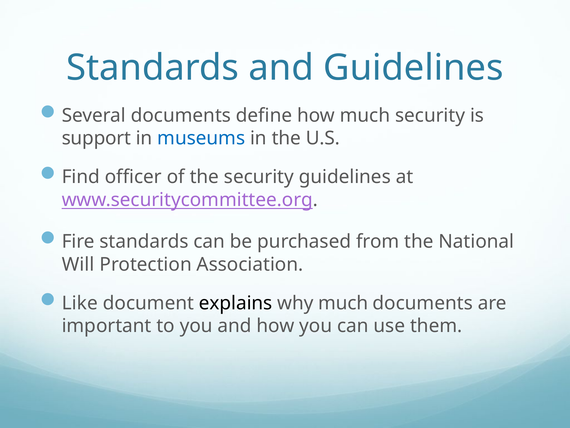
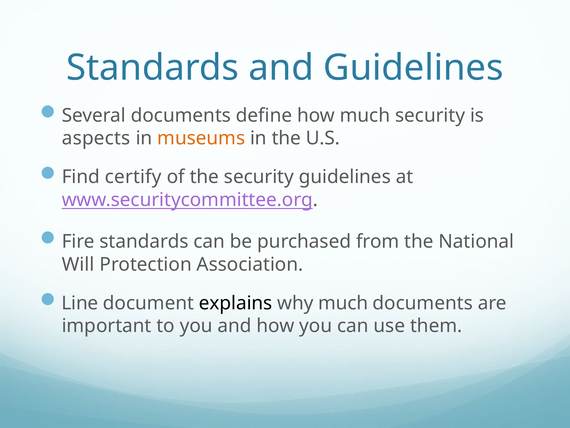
support: support -> aspects (96, 138)
museums colour: blue -> orange (201, 138)
officer: officer -> certify (133, 177)
Like: Like -> Line (80, 303)
